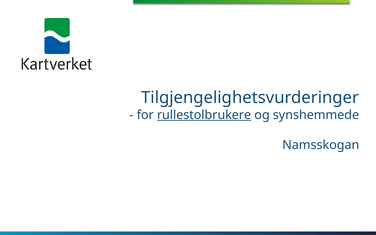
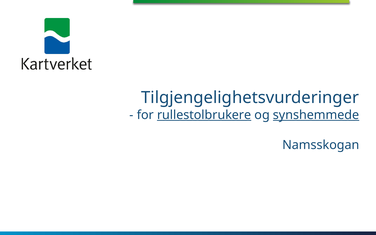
synshemmede underline: none -> present (316, 115)
